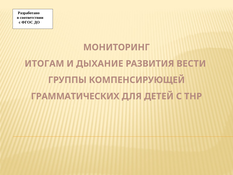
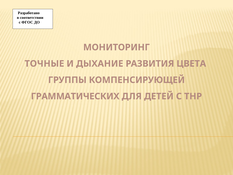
ИТОГАМ: ИТОГАМ -> ТОЧНЫЕ (44, 64)
ВЕСТИ: ВЕСТИ -> ЦВЕТА (191, 64)
